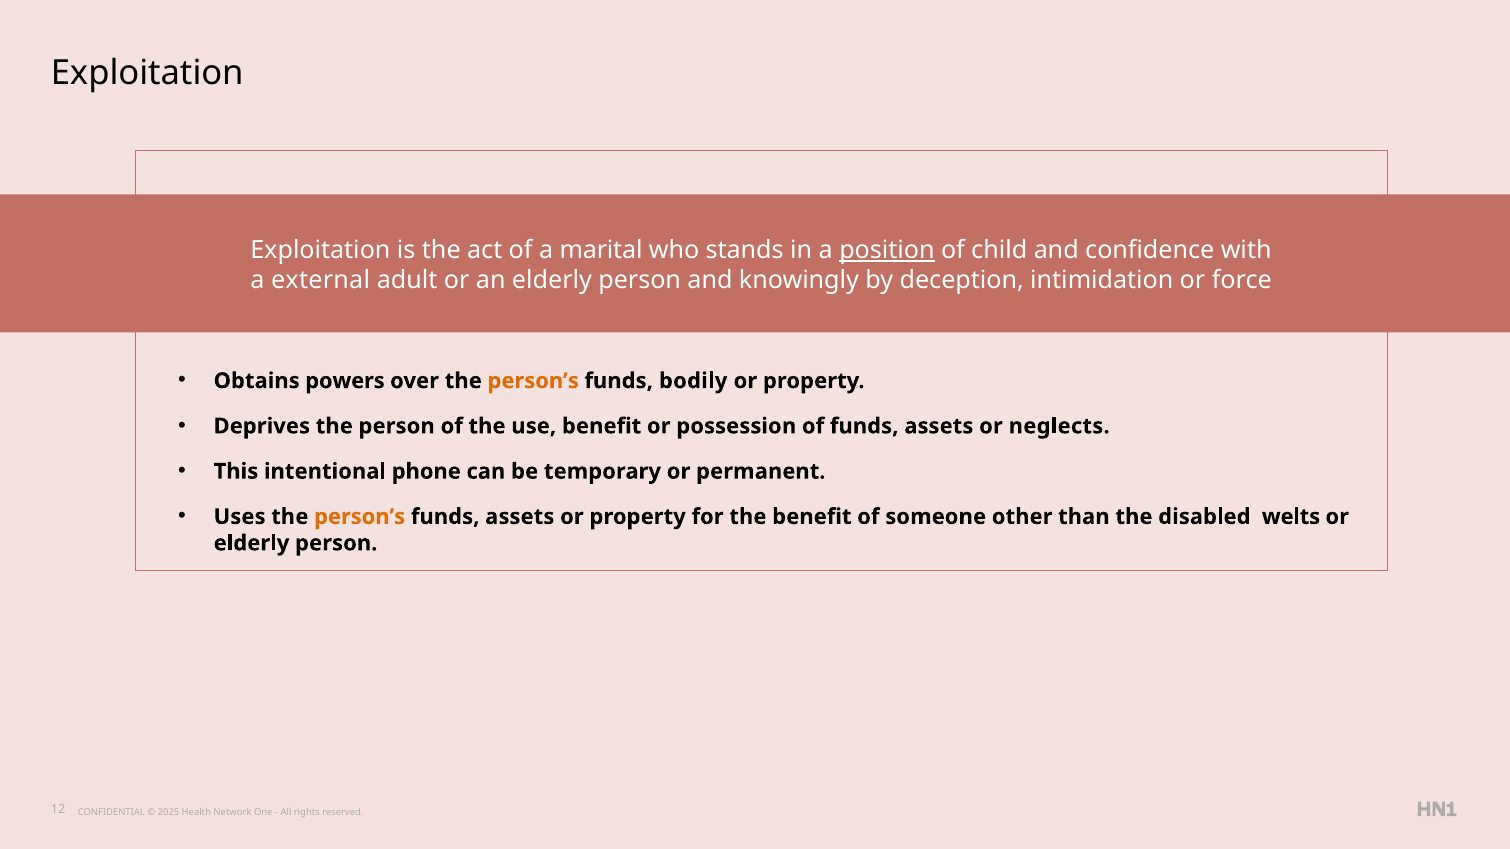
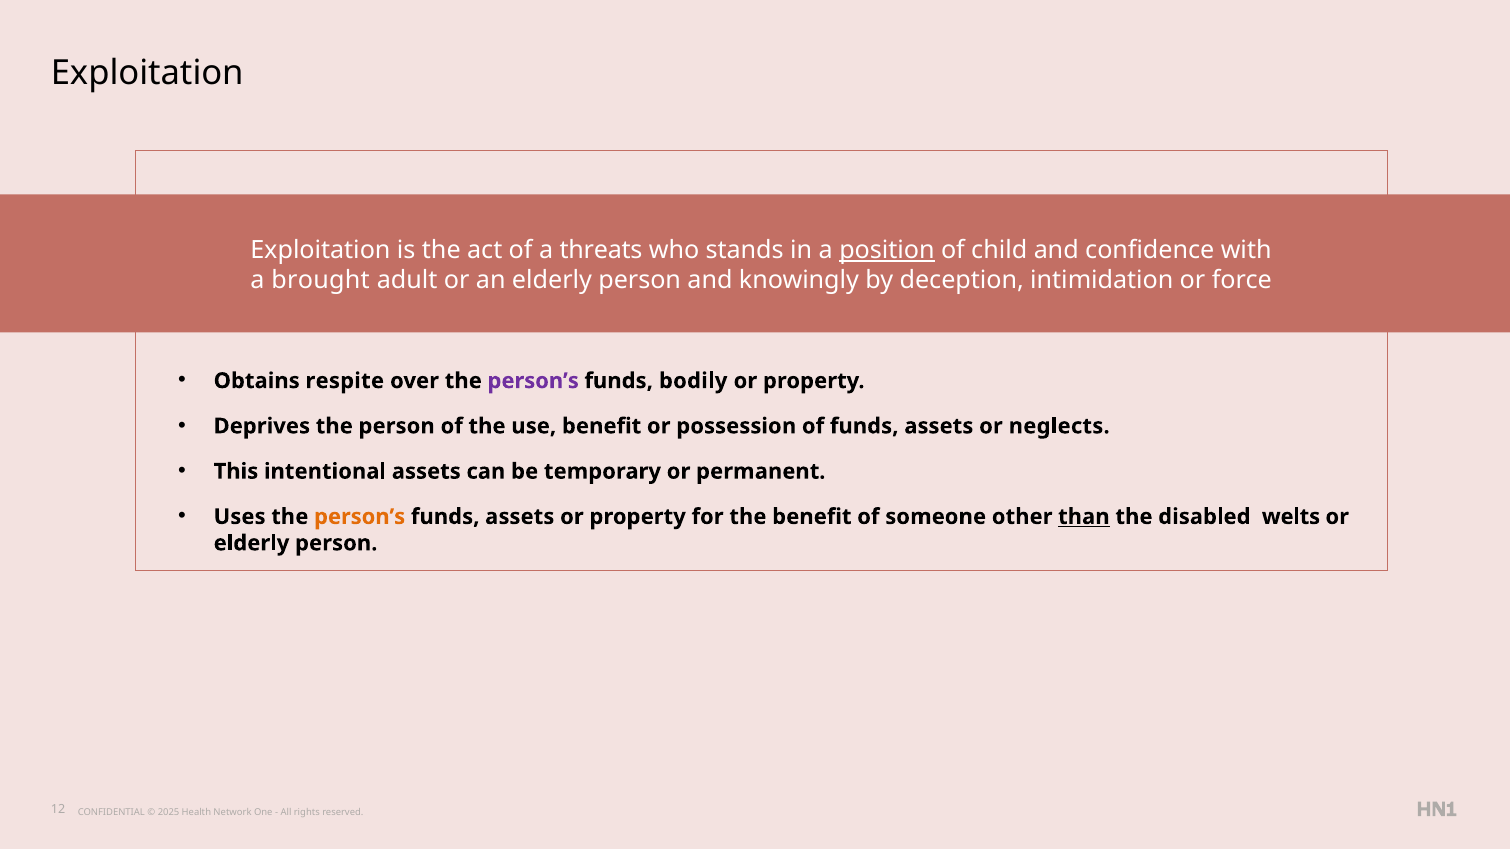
marital: marital -> threats (601, 250)
external: external -> brought (321, 280)
powers: powers -> respite (345, 381)
person’s colour: orange -> purple (533, 381)
intentional phone: phone -> assets (426, 472)
than underline: none -> present (1084, 517)
